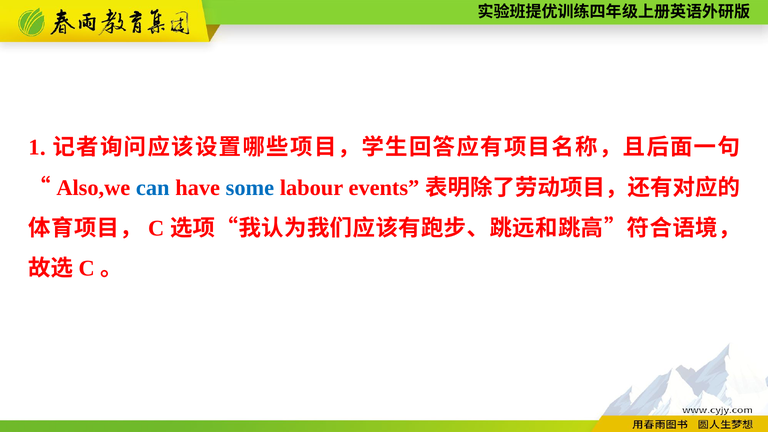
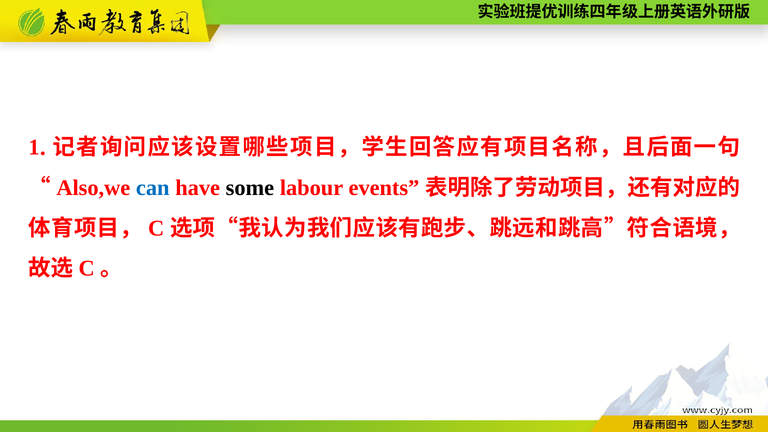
some colour: blue -> black (250, 188)
